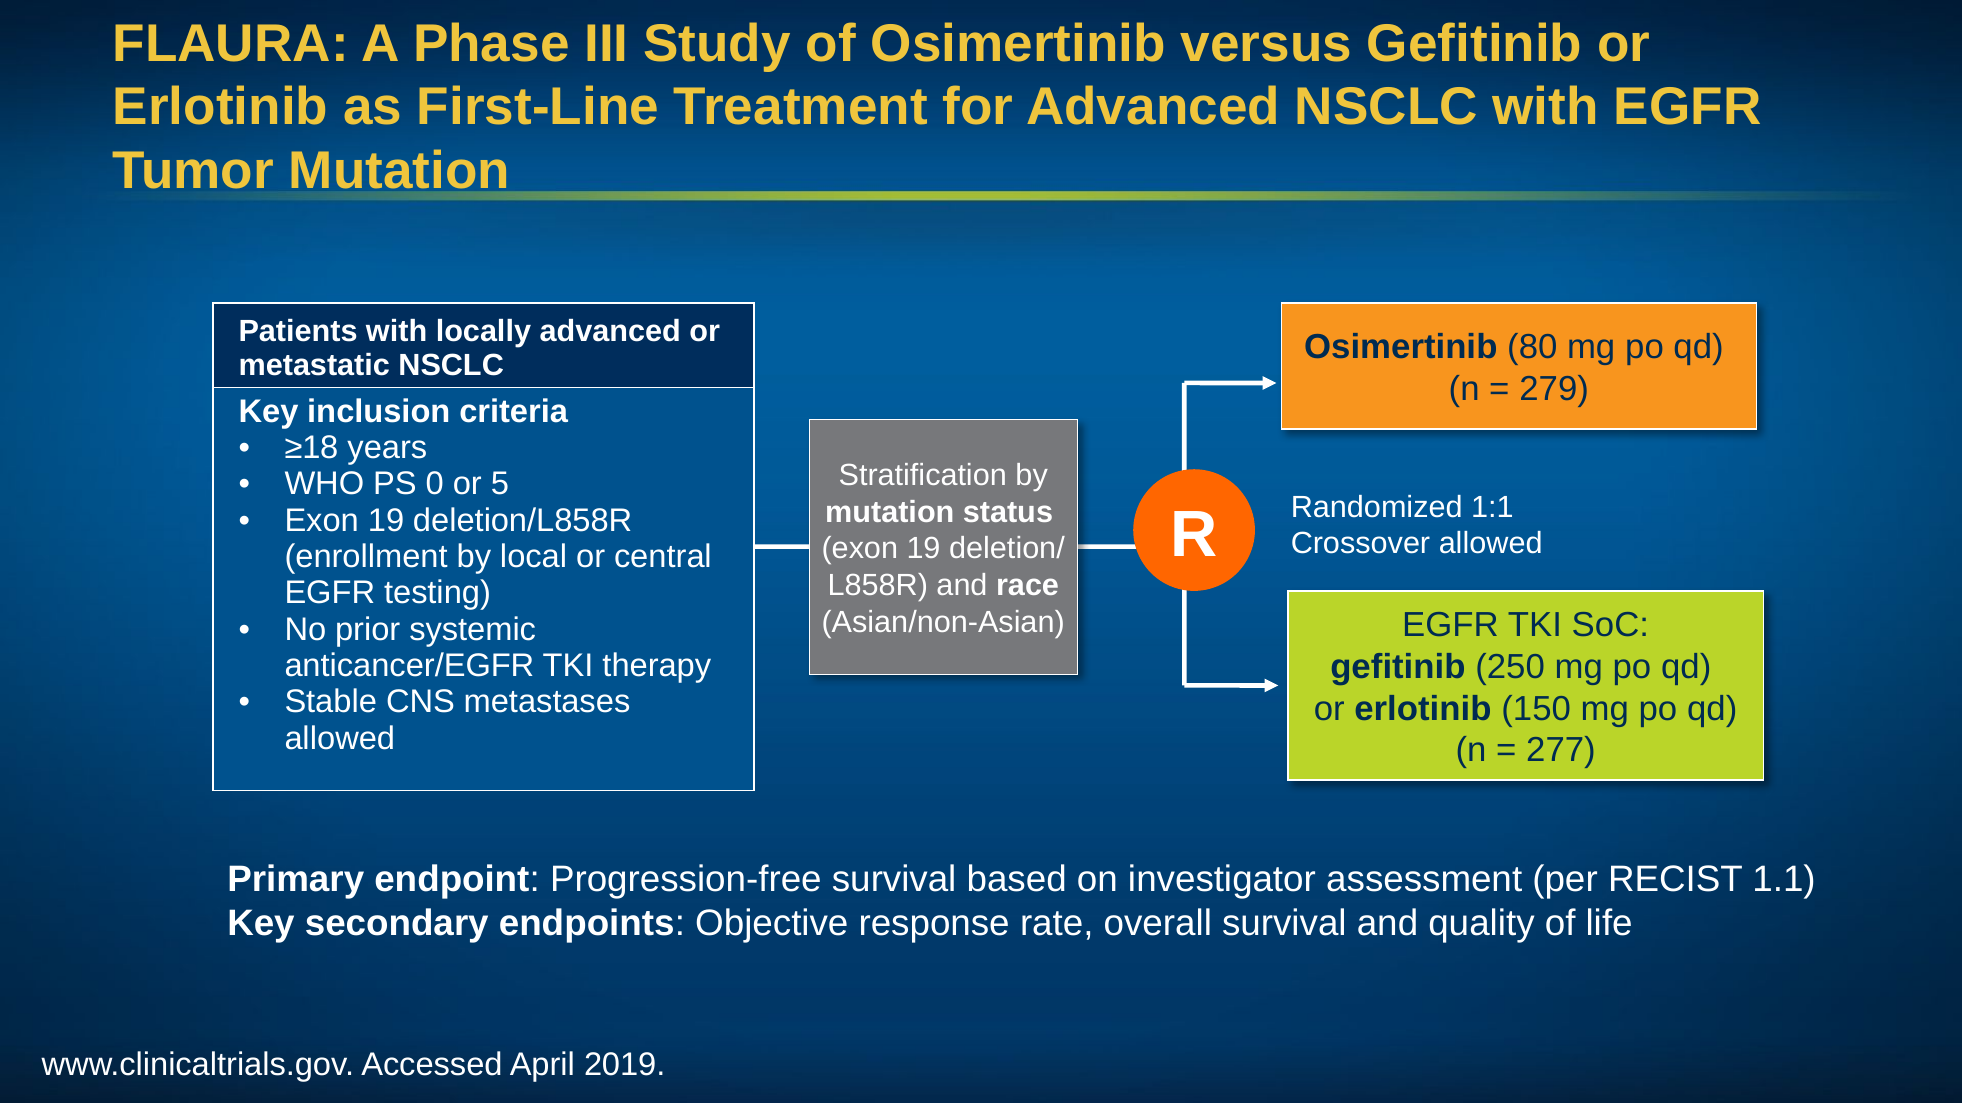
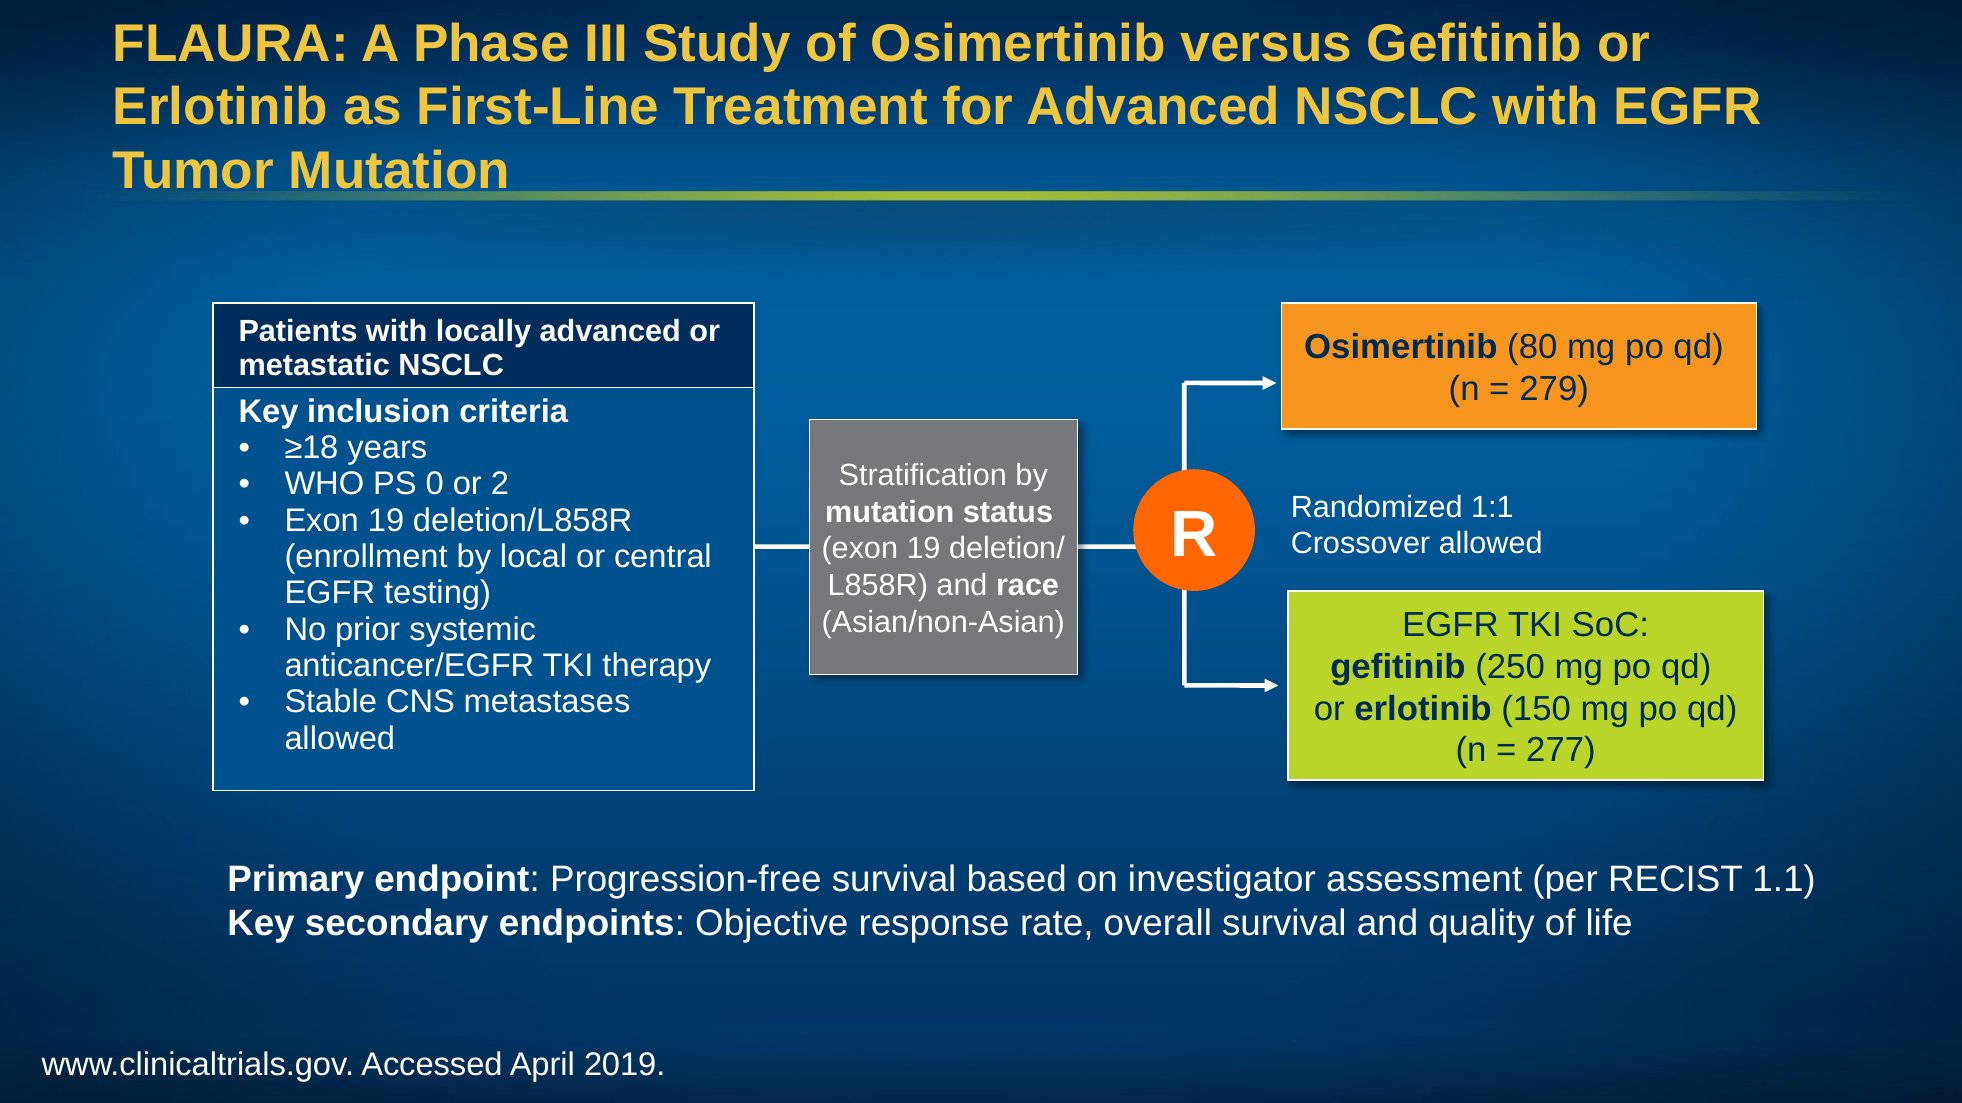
5: 5 -> 2 (500, 484)
